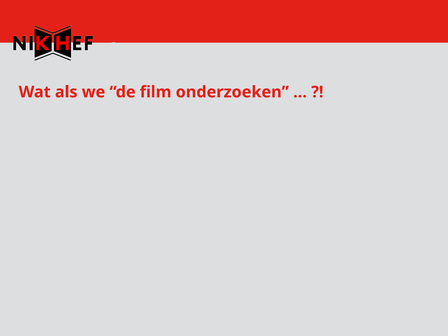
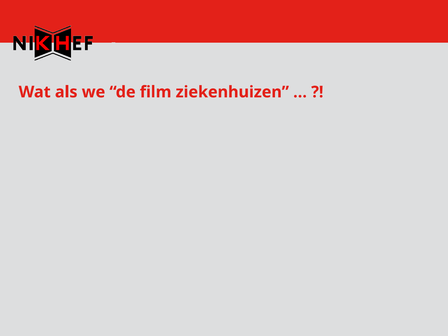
onderzoeken: onderzoeken -> ziekenhuizen (232, 92)
